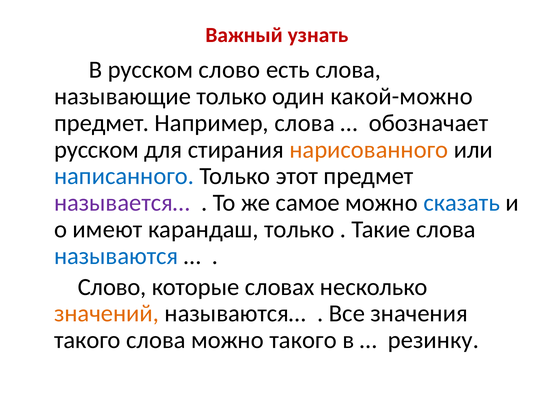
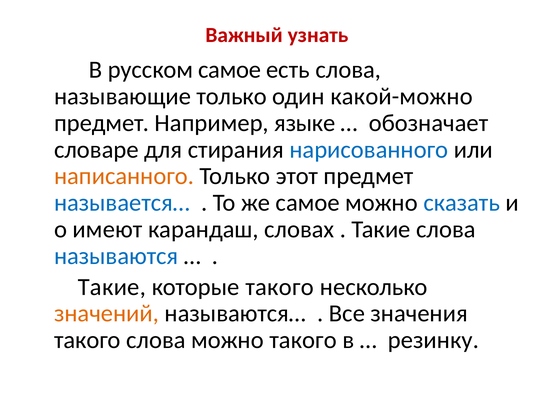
русском слово: слово -> самое (230, 70)
Например слова: слова -> языке (305, 123)
русском: русском -> словаре (96, 150)
нарисованного colour: orange -> blue (369, 150)
написанного colour: blue -> orange (124, 176)
называется… colour: purple -> blue (122, 203)
карандаш только: только -> словах (299, 230)
Слово: Слово -> Такие (112, 287)
которые словах: словах -> такого (280, 287)
